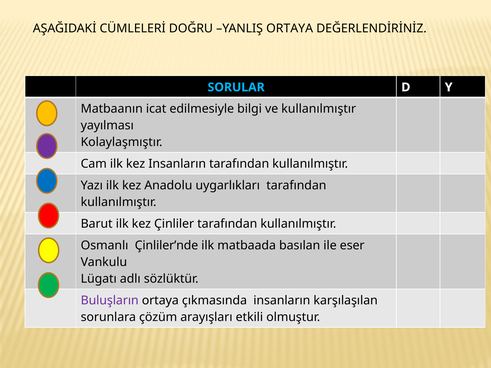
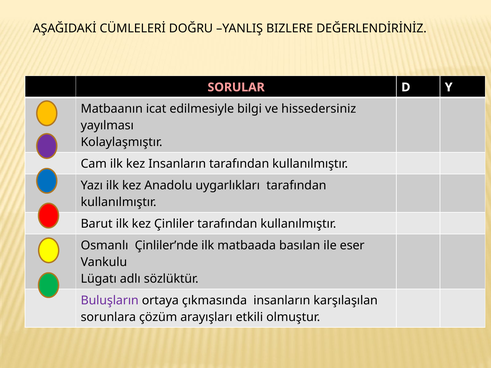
YANLIŞ ORTAYA: ORTAYA -> BIZLERE (290, 28)
SORULAR colour: light blue -> pink (236, 87)
ve kullanılmıştır: kullanılmıştır -> hissedersiniz (319, 109)
